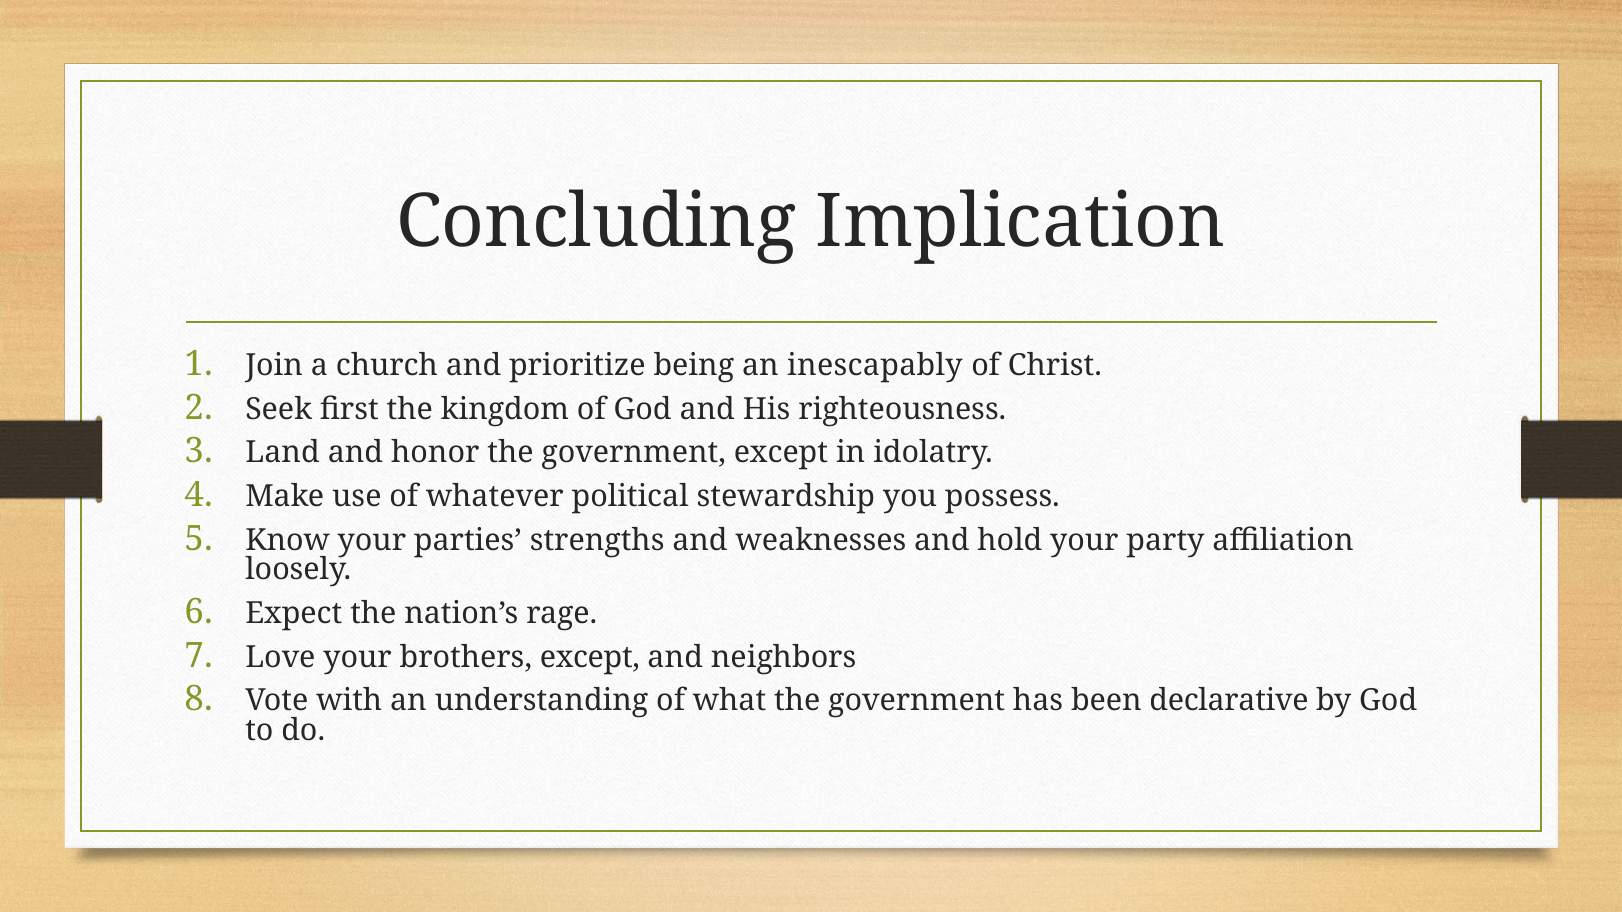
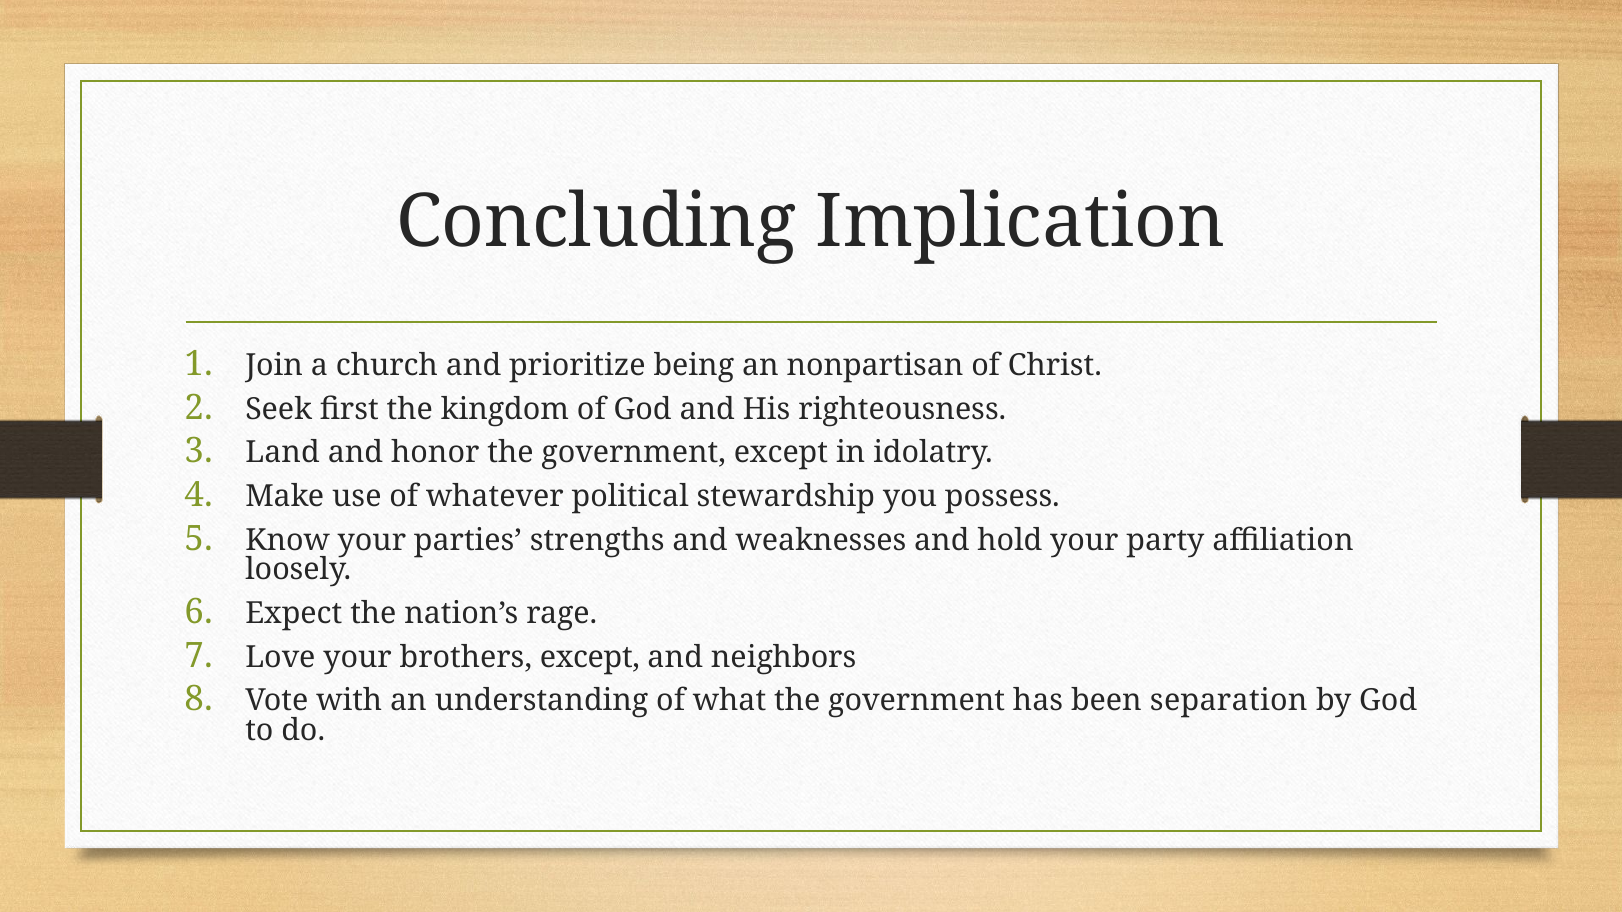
inescapably: inescapably -> nonpartisan (875, 365)
declarative: declarative -> separation (1229, 701)
